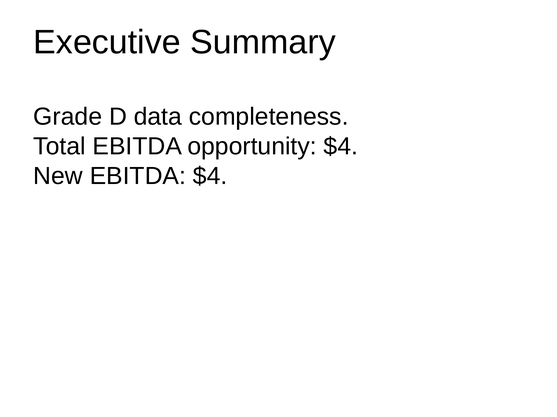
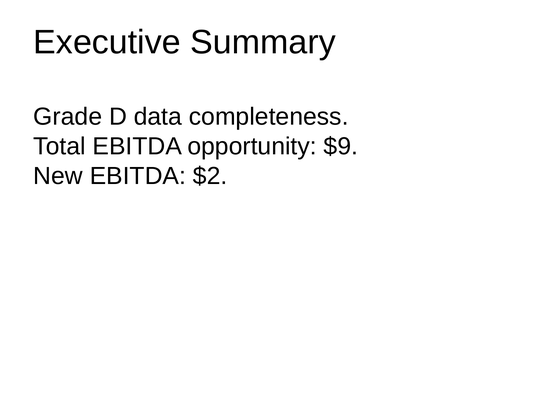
opportunity $4: $4 -> $9 (341, 147)
EBITDA $4: $4 -> $2 (210, 176)
